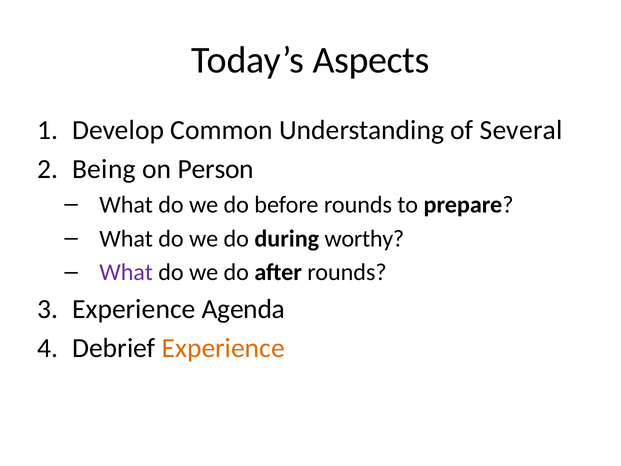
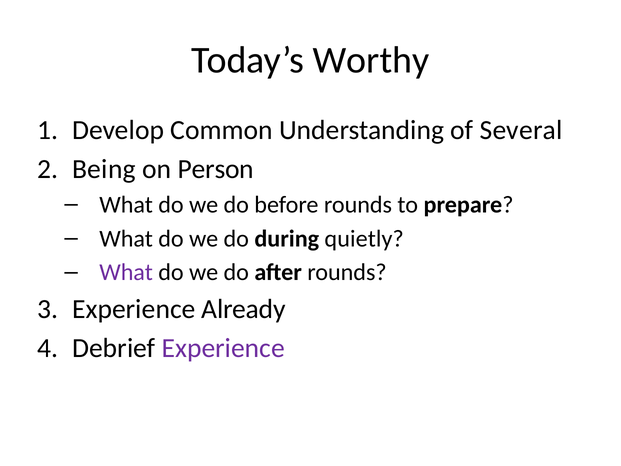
Aspects: Aspects -> Worthy (371, 60)
worthy: worthy -> quietly (364, 238)
Agenda: Agenda -> Already (243, 309)
Experience colour: orange -> purple (223, 348)
